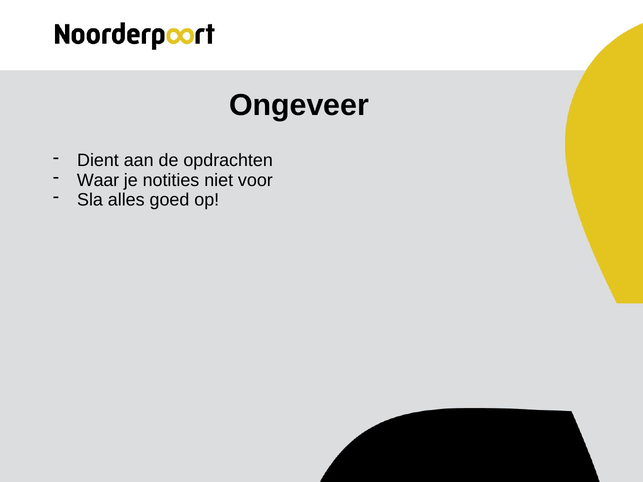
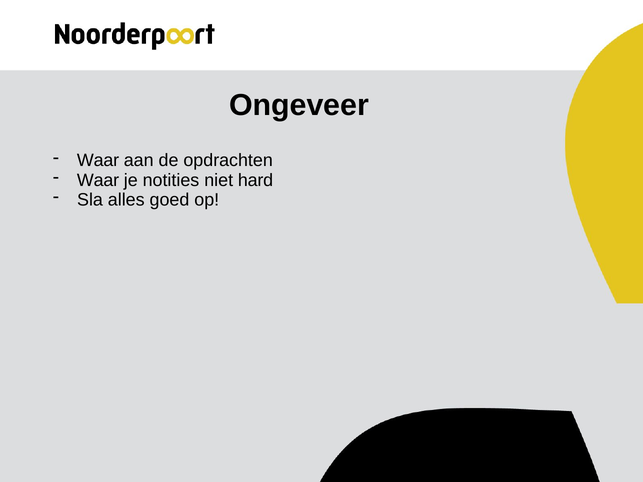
Dient: Dient -> Waar (98, 161)
voor: voor -> hard (255, 180)
